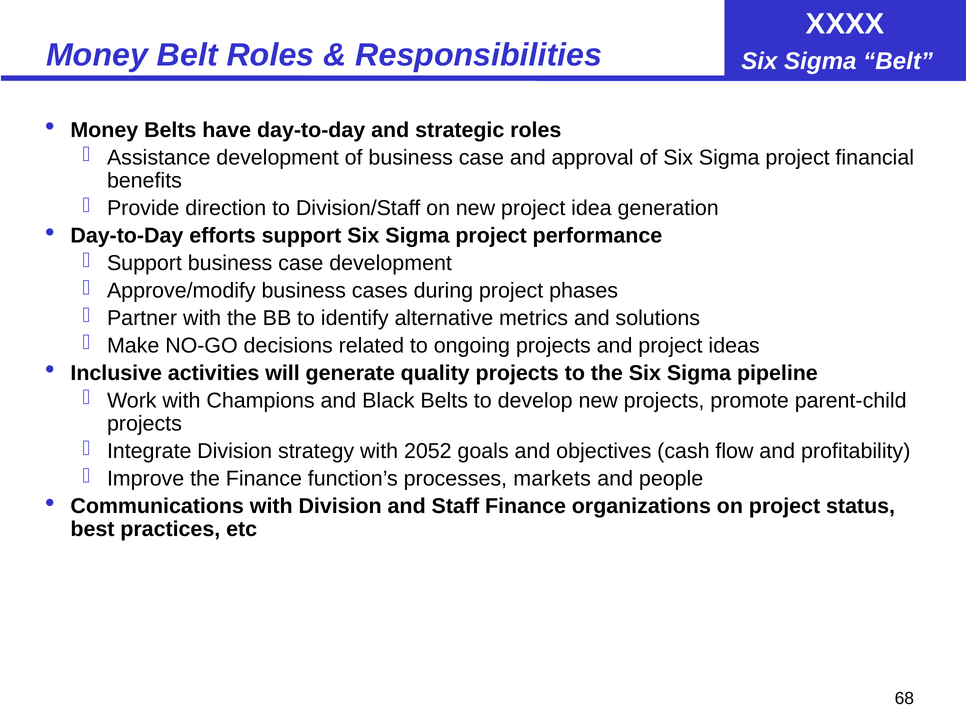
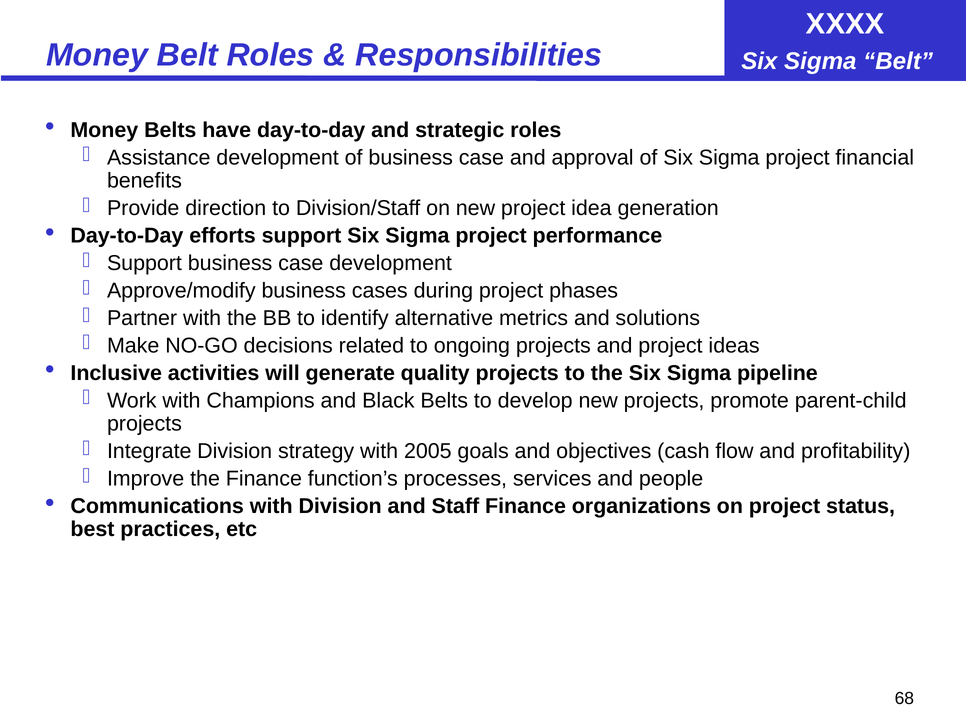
2052: 2052 -> 2005 (428, 451)
markets: markets -> services (552, 478)
